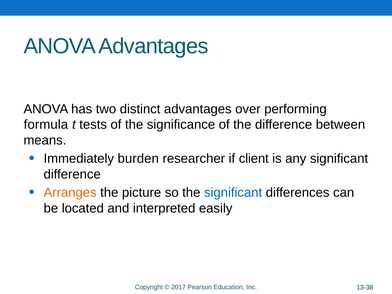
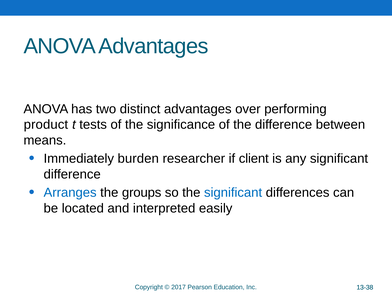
formula: formula -> product (46, 125)
Arranges colour: orange -> blue (70, 193)
picture: picture -> groups (142, 193)
